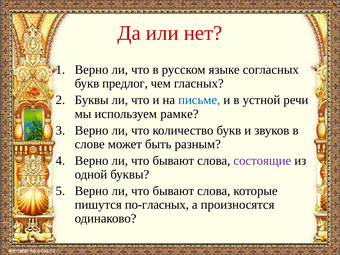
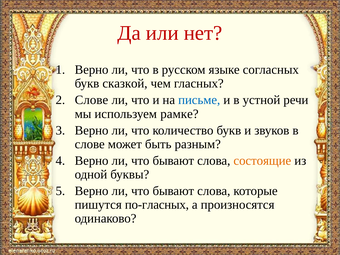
предлог: предлог -> сказкой (125, 84)
Буквы: Буквы -> Слове (91, 100)
состоящие colour: purple -> orange (262, 161)
